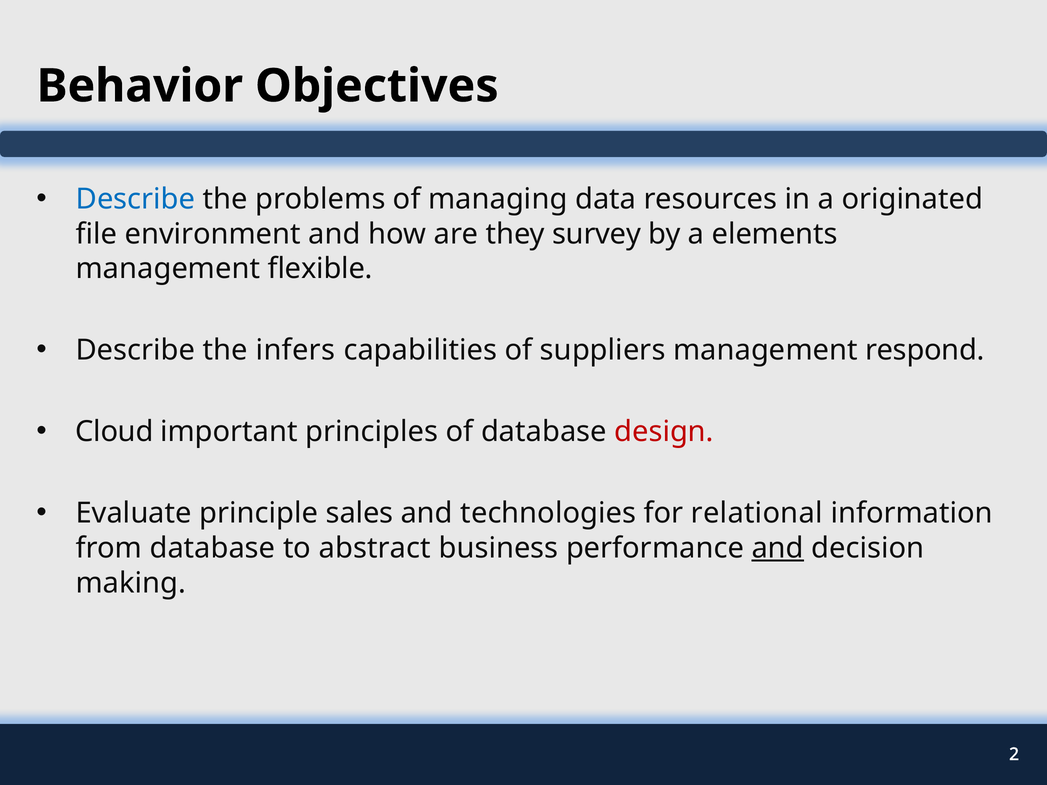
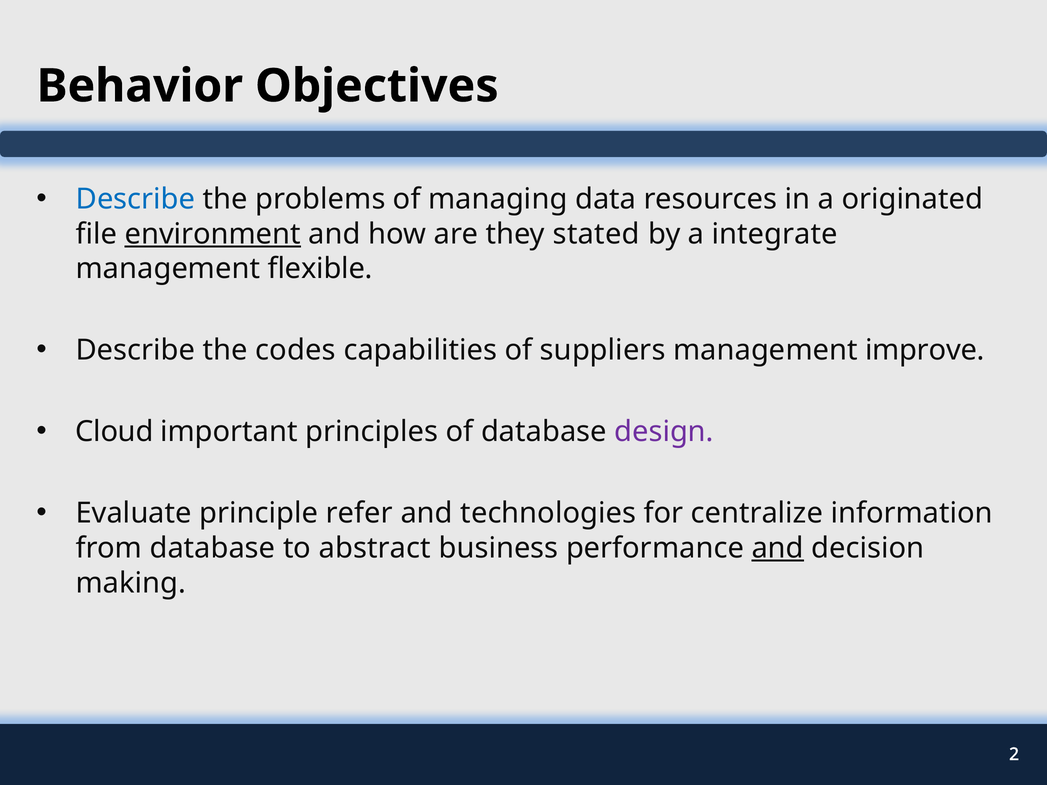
environment underline: none -> present (213, 234)
survey: survey -> stated (596, 234)
elements: elements -> integrate (775, 234)
infers: infers -> codes (296, 350)
respond: respond -> improve (925, 350)
design colour: red -> purple (664, 432)
sales: sales -> refer (359, 513)
relational: relational -> centralize (757, 513)
